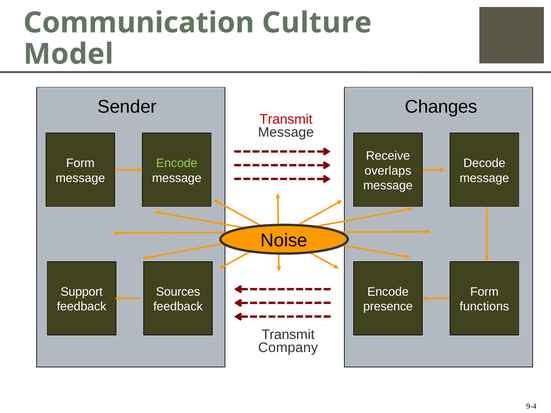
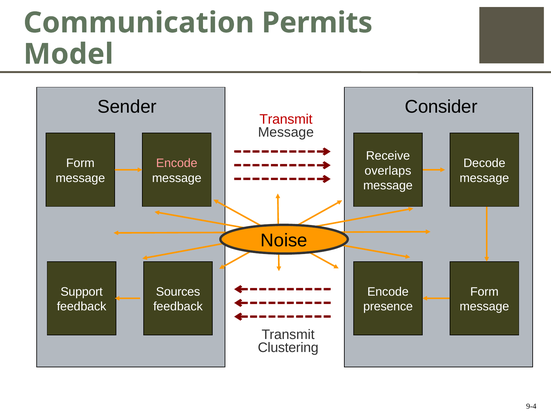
Culture: Culture -> Permits (317, 23)
Changes: Changes -> Consider (441, 107)
Encode colour: light green -> pink (177, 163)
functions: functions -> message (484, 307)
Company: Company -> Clustering (288, 348)
